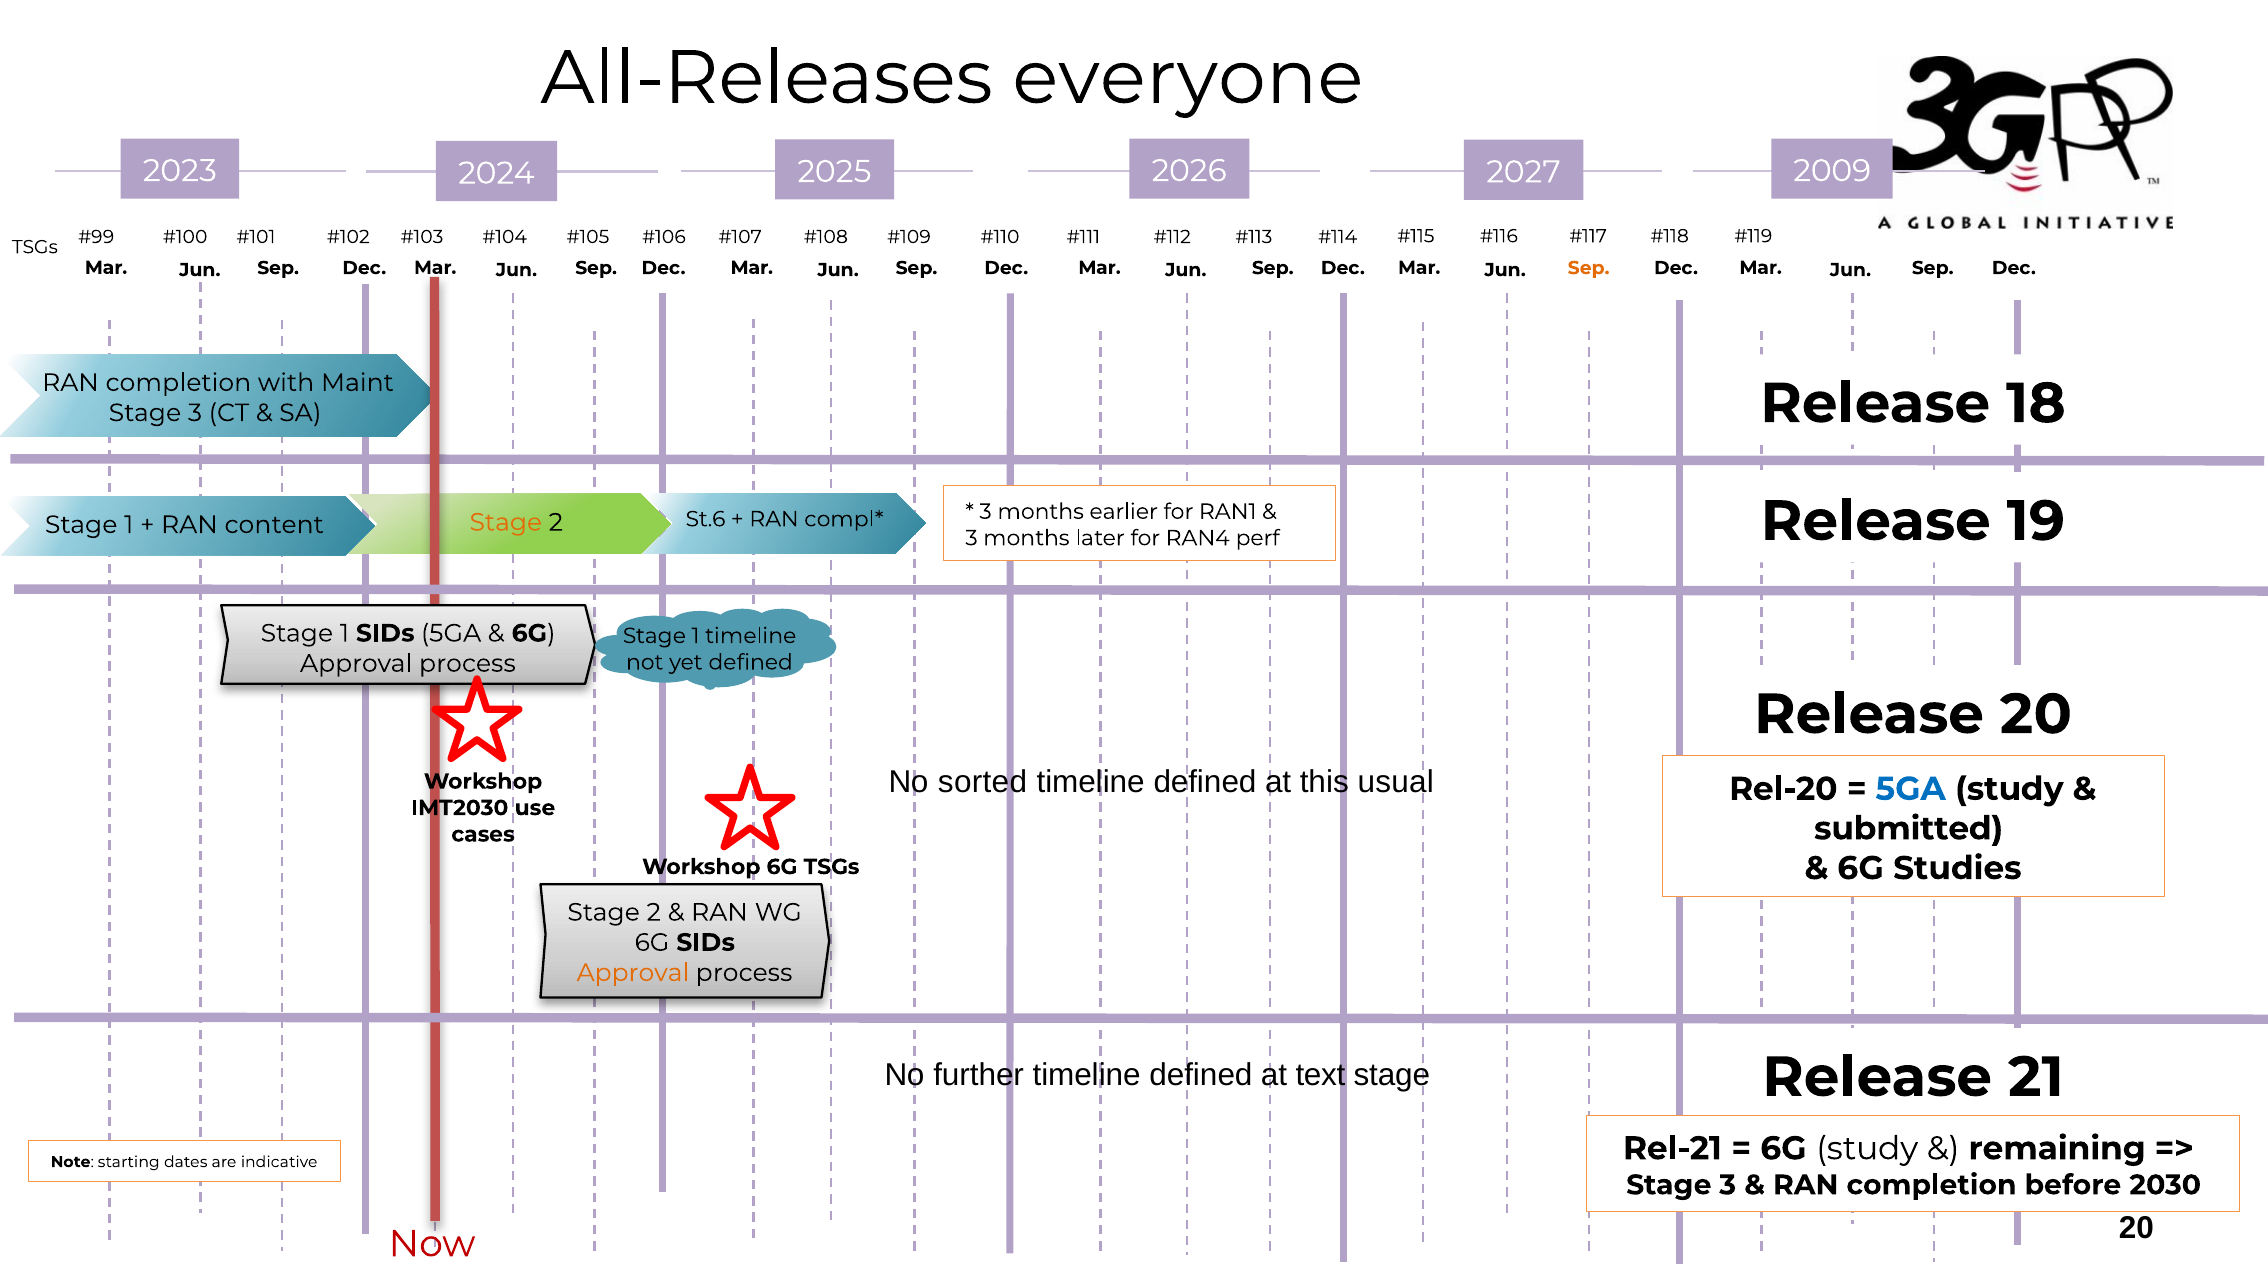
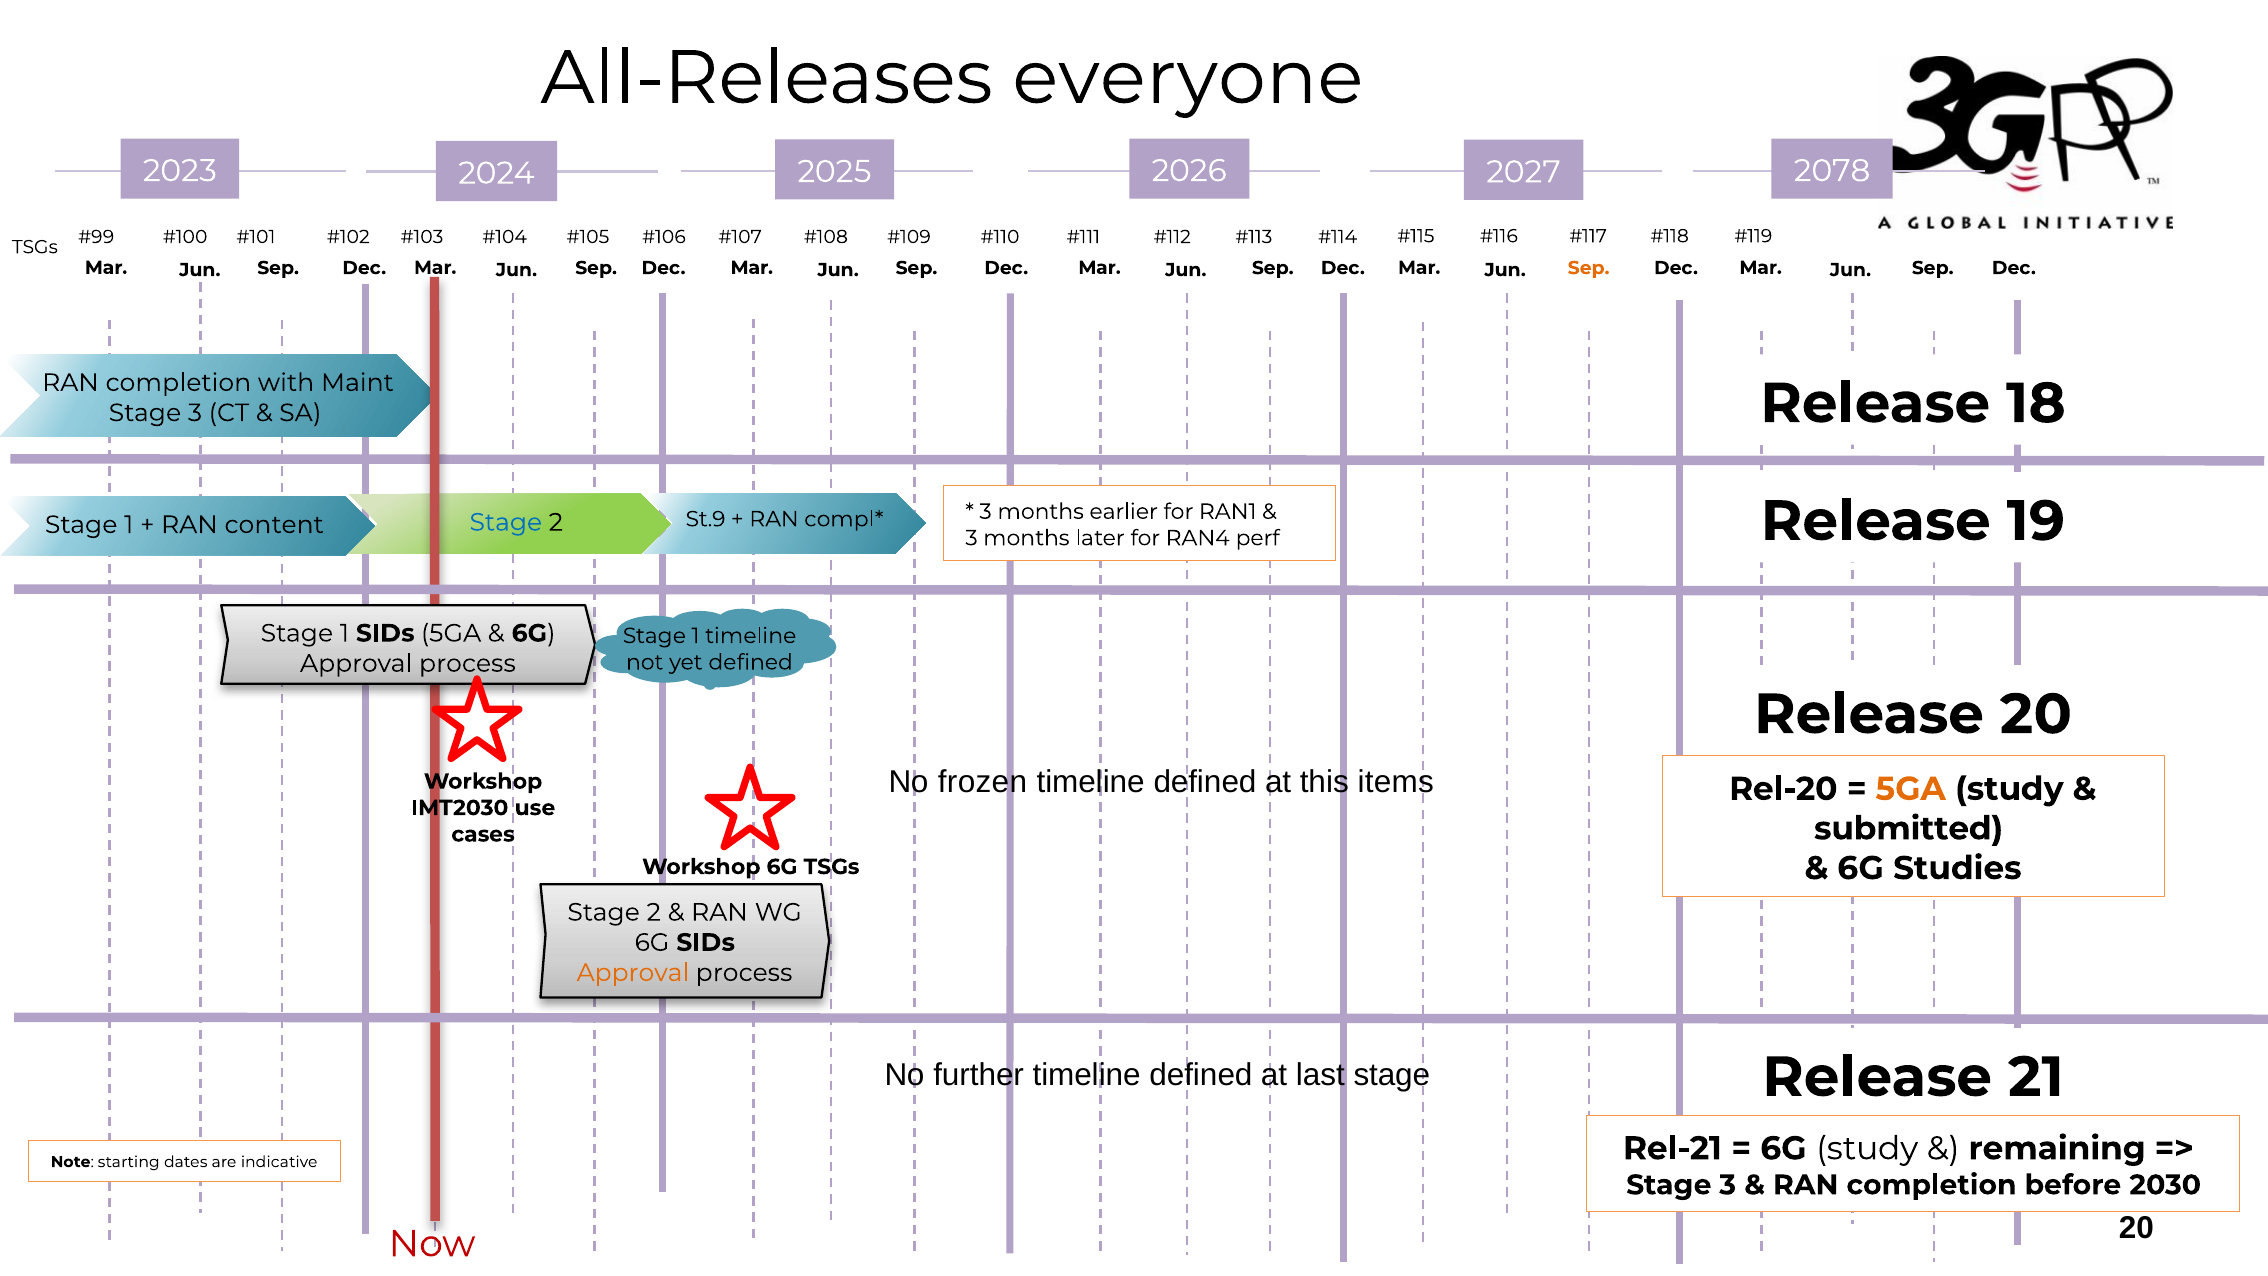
2009: 2009 -> 2078 (1832, 171)
St.6: St.6 -> St.9 (706, 519)
Stage colour: orange -> blue (506, 522)
sorted: sorted -> frozen (982, 782)
usual: usual -> items (1396, 782)
5GA colour: blue -> orange (1911, 789)
text: text -> last (1320, 1075)
